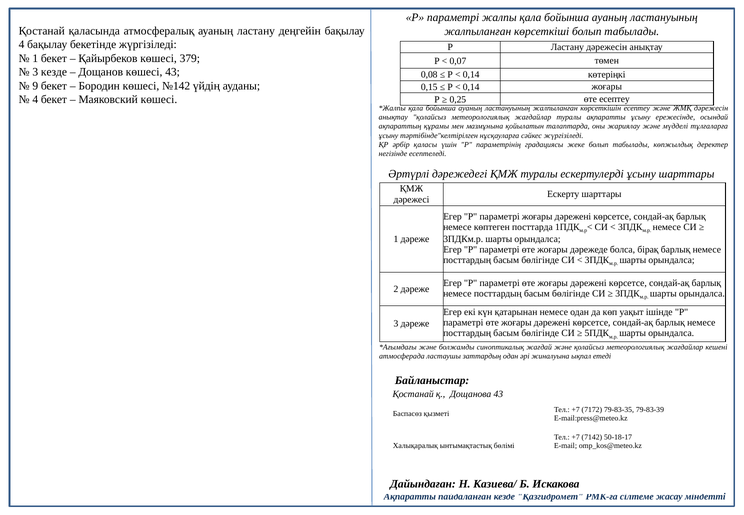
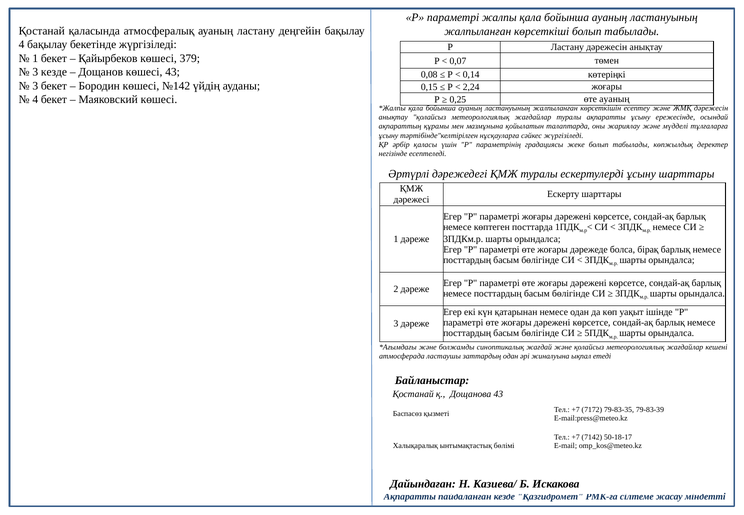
9: 9 -> 3 (35, 86)
0,14: 0,14 -> 2,24 (471, 87)
өте есептеу: есептеу -> ауаның (614, 99)
